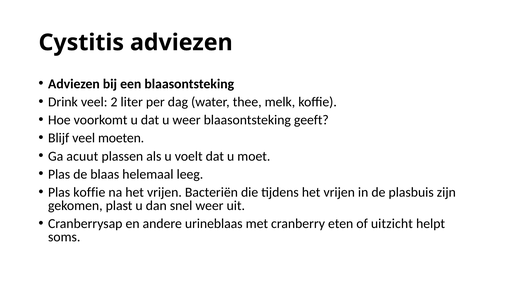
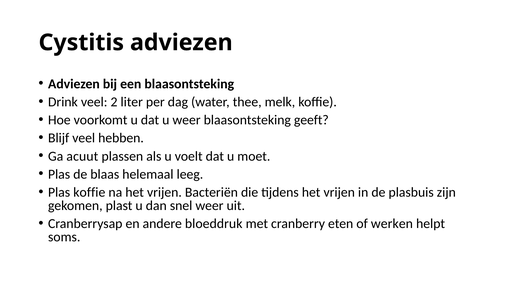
moeten: moeten -> hebben (121, 138)
urineblaas: urineblaas -> bloeddruk (214, 223)
uitzicht: uitzicht -> werken (392, 223)
